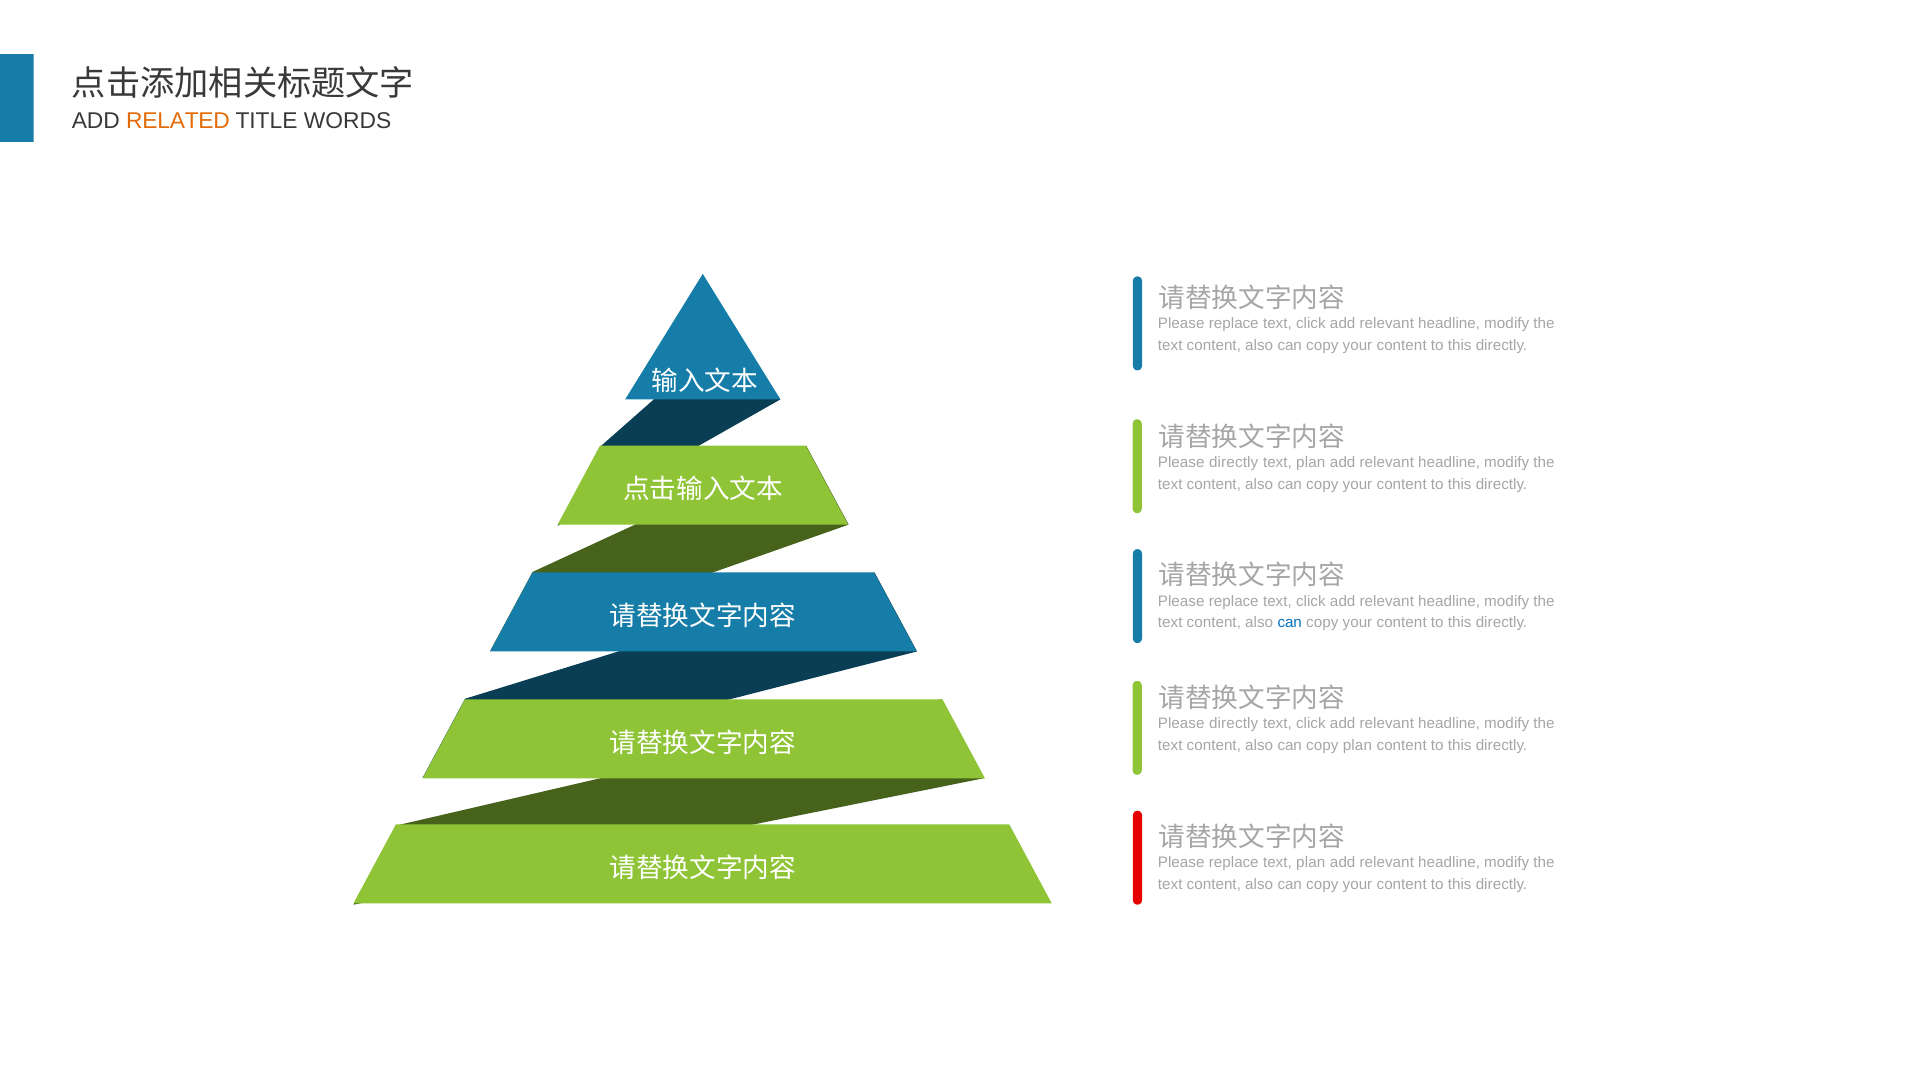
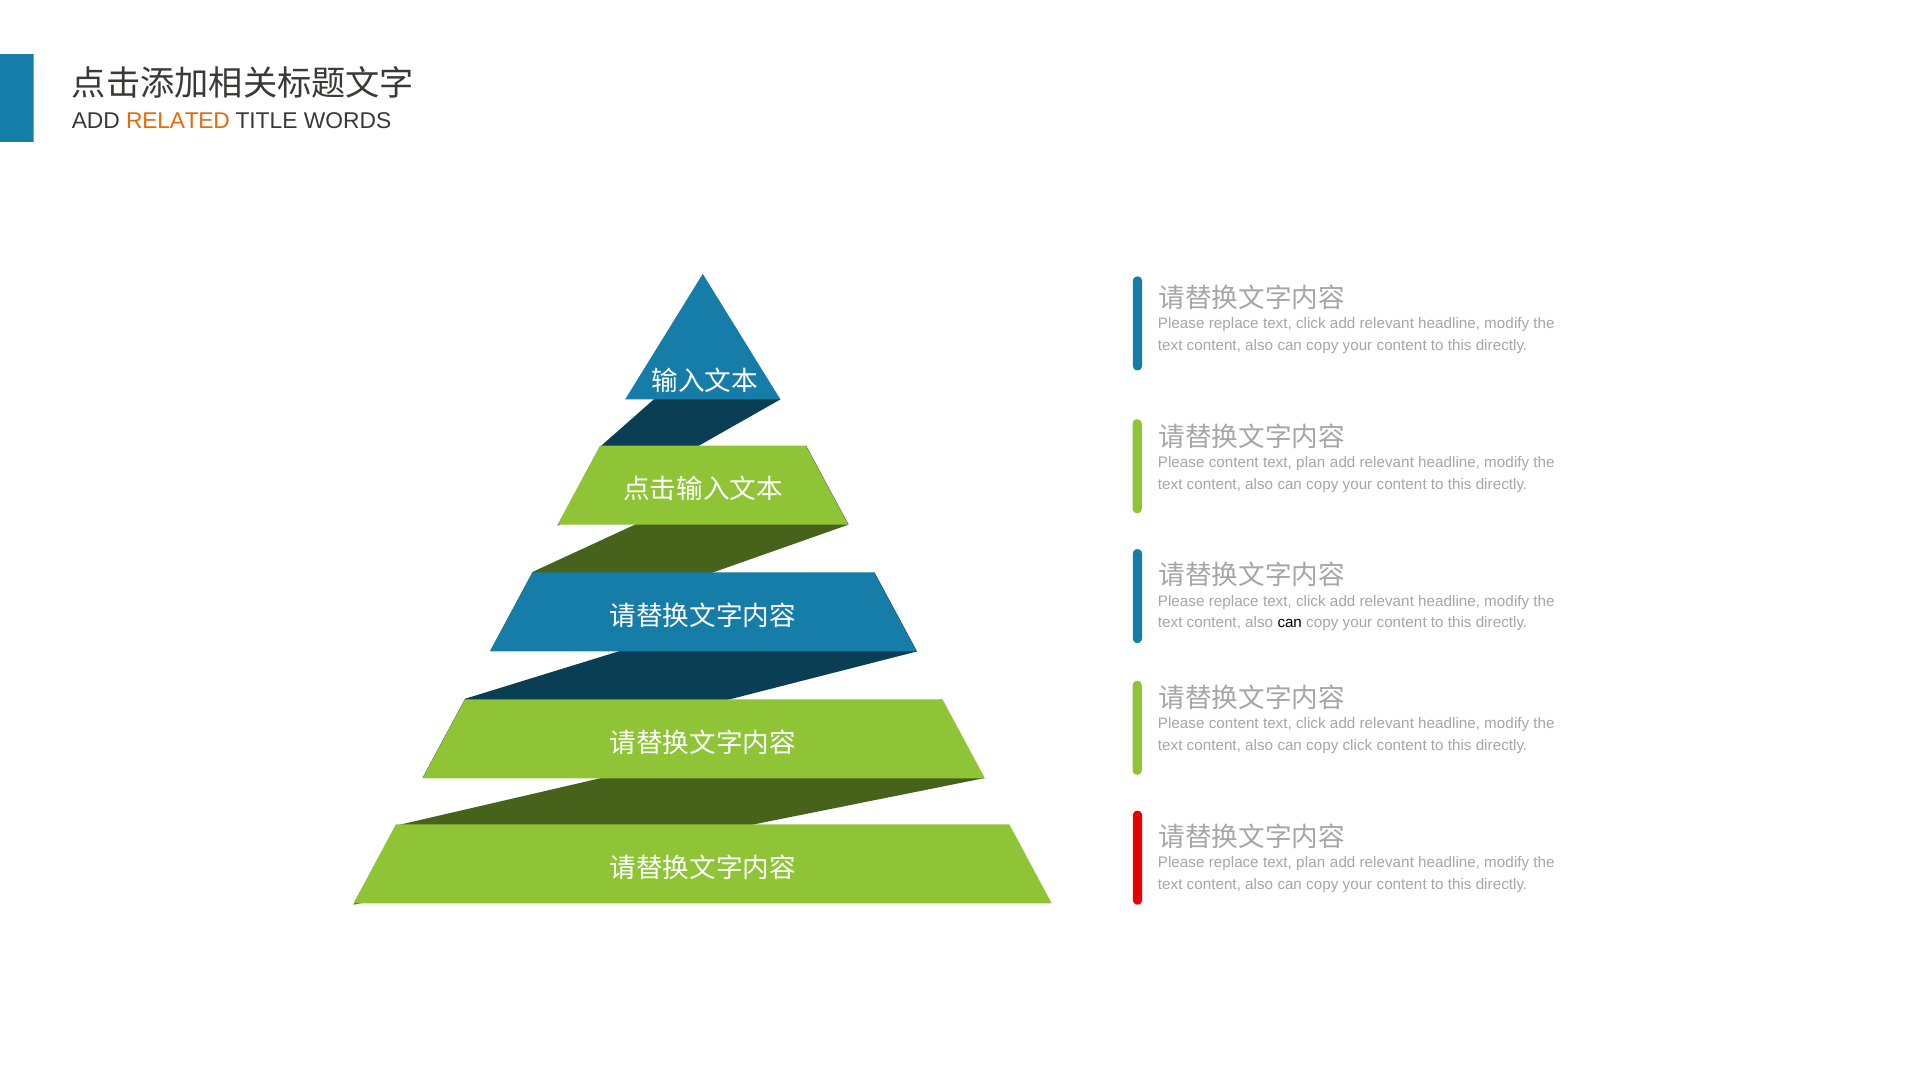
directly: directly -> content (1234, 462)
can colour: blue -> black (1290, 623)
directly: directly -> content (1234, 724)
copy plan: plan -> click (1357, 745)
